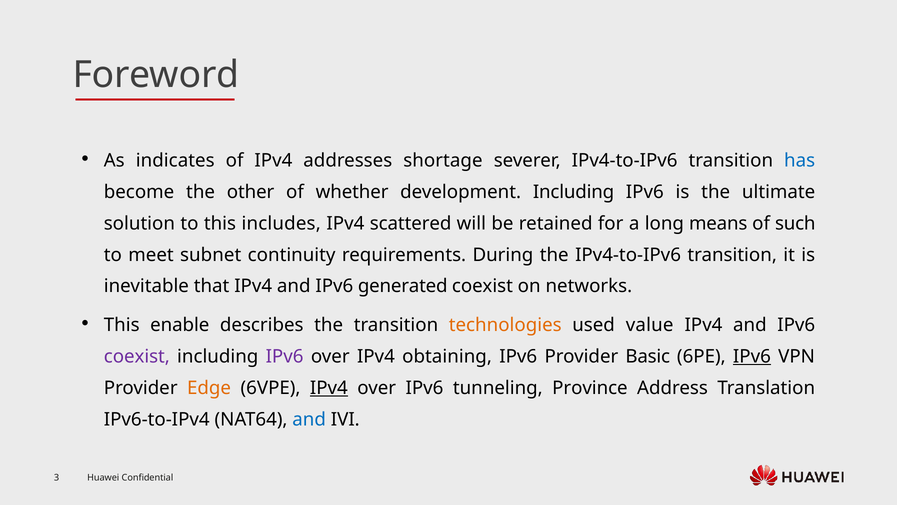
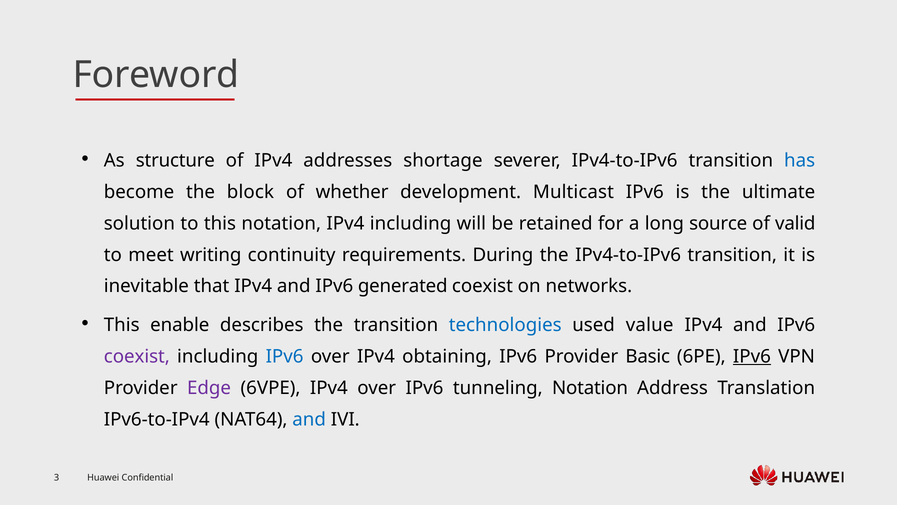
indicates: indicates -> structure (175, 161)
other: other -> block (250, 192)
development Including: Including -> Multicast (573, 192)
this includes: includes -> notation (281, 223)
IPv4 scattered: scattered -> including (411, 223)
means: means -> source (718, 223)
such: such -> valid (795, 223)
subnet: subnet -> writing (211, 255)
technologies colour: orange -> blue (505, 325)
IPv6 colour: purple -> blue (285, 356)
Edge colour: orange -> purple (209, 388)
IPv4 underline: present -> none (329, 388)
tunneling Province: Province -> Notation (590, 388)
